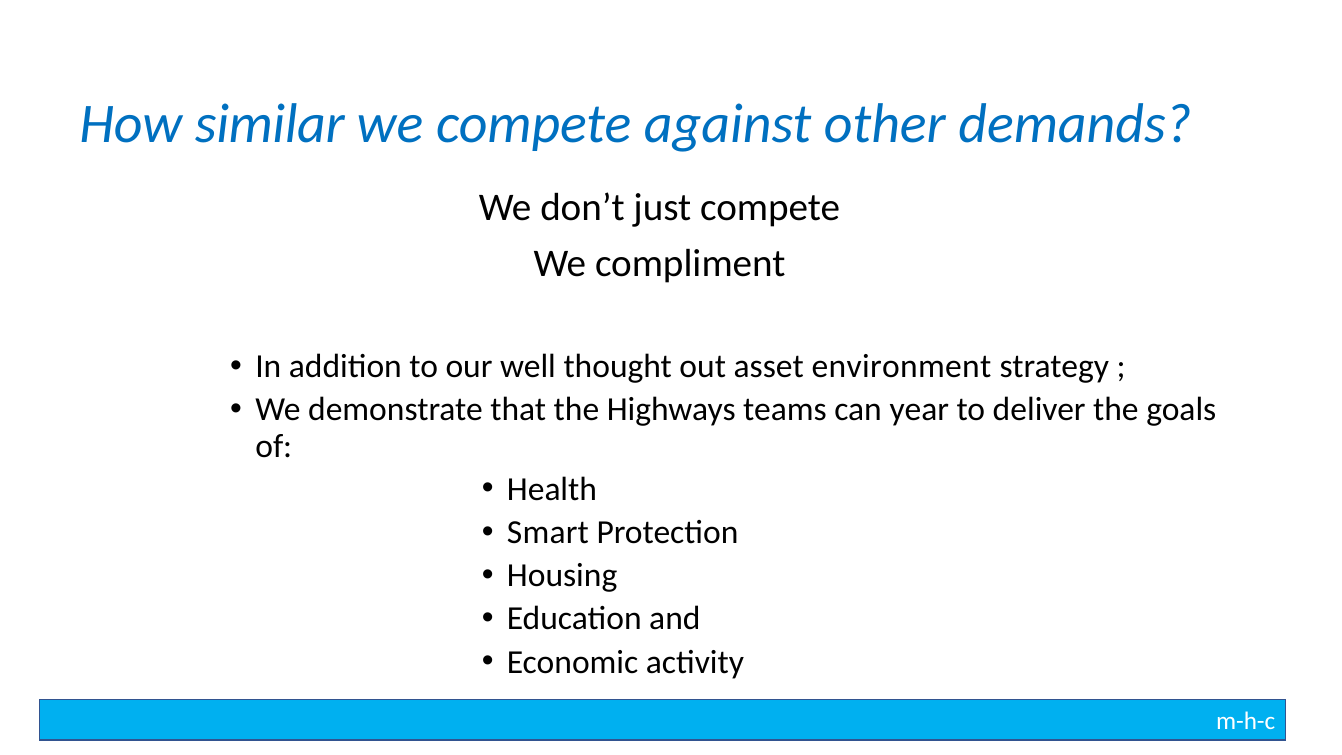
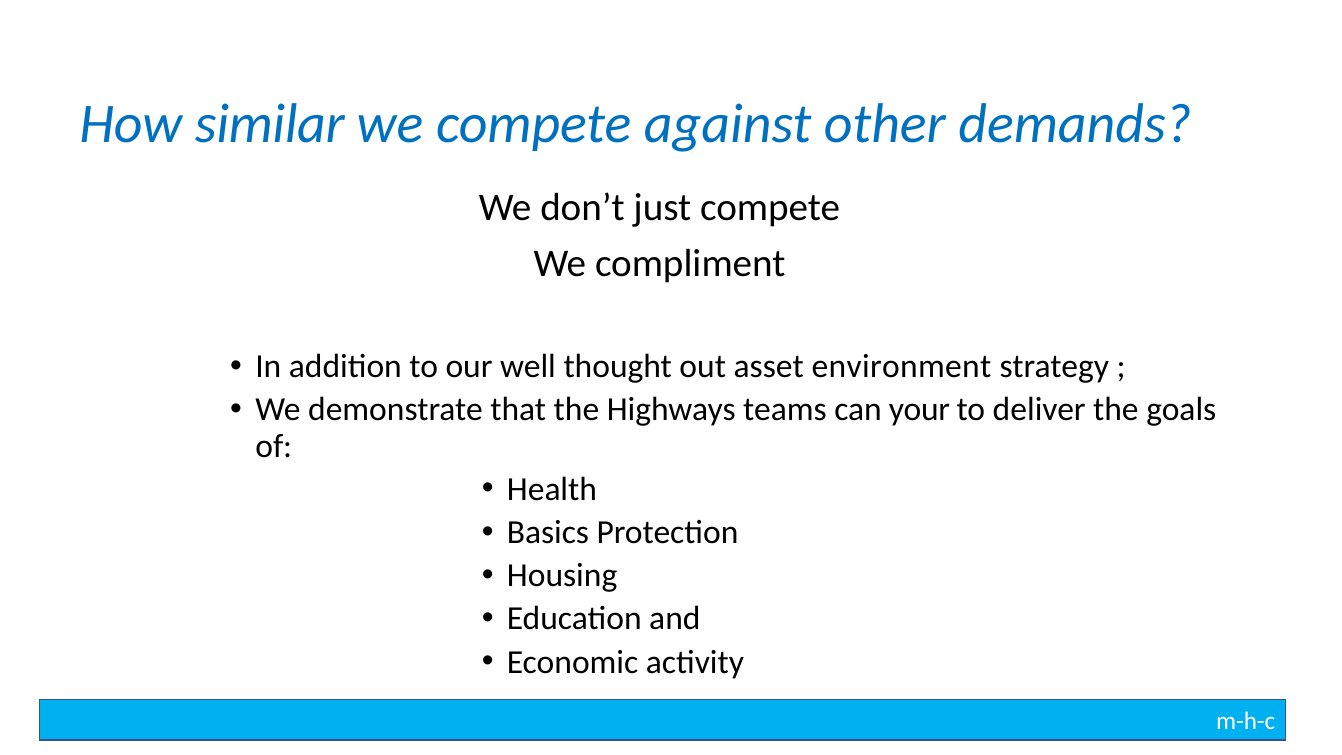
year: year -> your (919, 410)
Smart: Smart -> Basics (548, 532)
